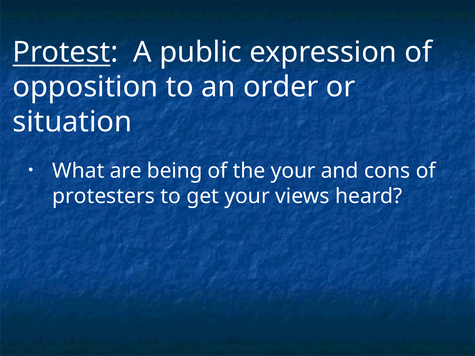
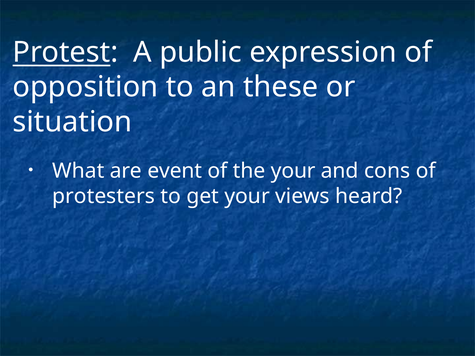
order: order -> these (281, 87)
being: being -> event (175, 171)
